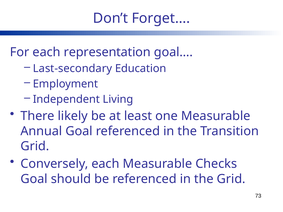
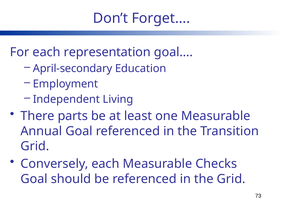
Last-secondary: Last-secondary -> April-secondary (73, 69)
likely: likely -> parts (73, 116)
